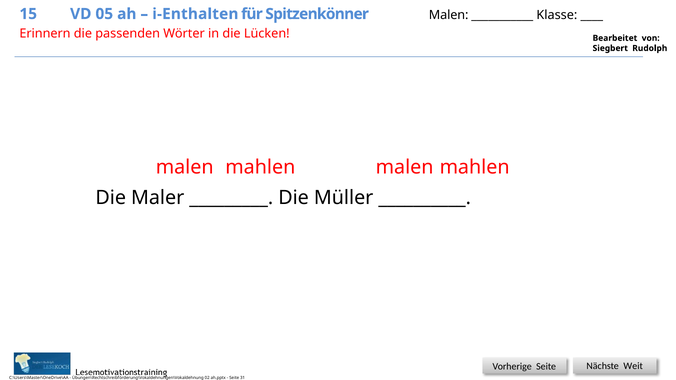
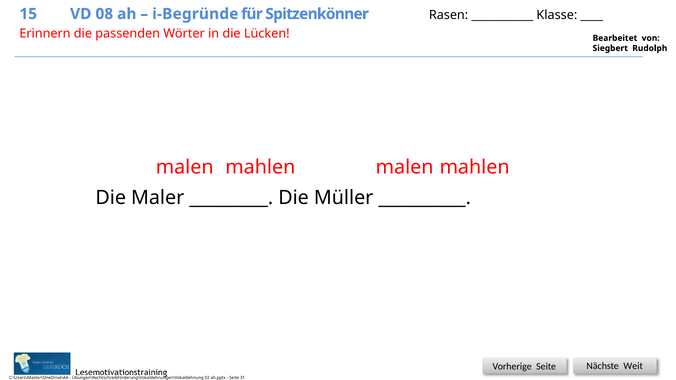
05: 05 -> 08 (104, 14)
i-Enthalten: i-Enthalten -> i-Begründe (195, 14)
Spitzenkönner Malen: Malen -> Rasen (449, 15)
